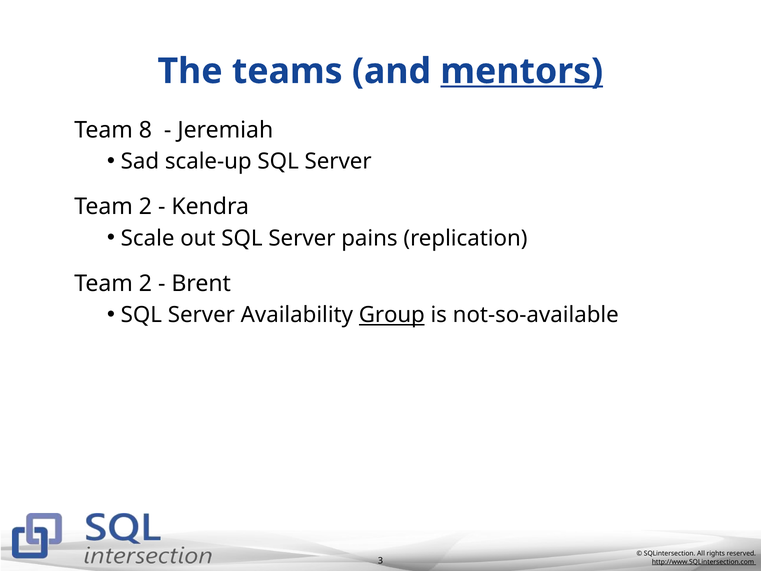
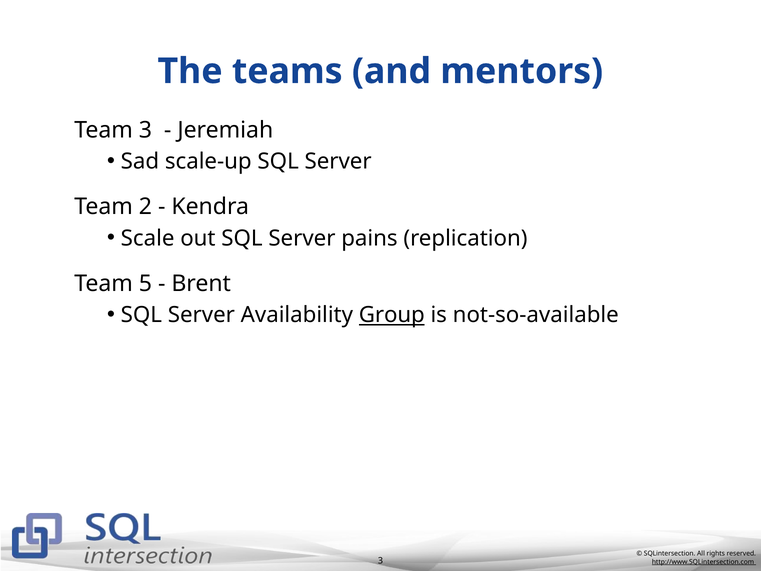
mentors underline: present -> none (522, 71)
Team 8: 8 -> 3 (145, 130)
2: 2 -> 5 (145, 283)
